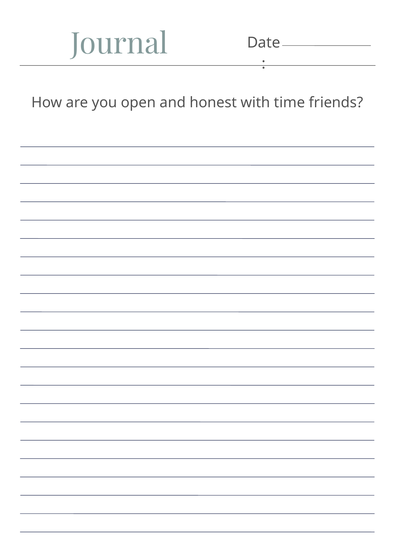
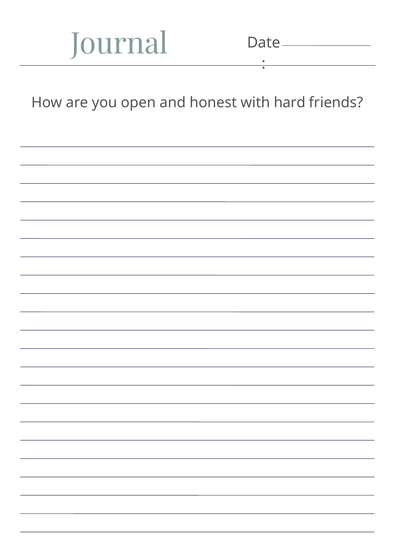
time: time -> hard (290, 102)
